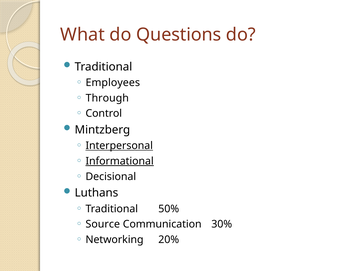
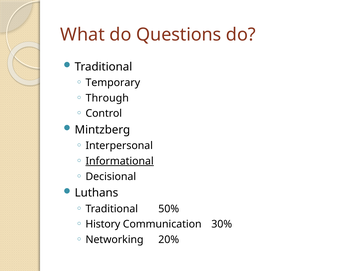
Employees: Employees -> Temporary (113, 83)
Interpersonal underline: present -> none (119, 146)
Source: Source -> History (103, 224)
